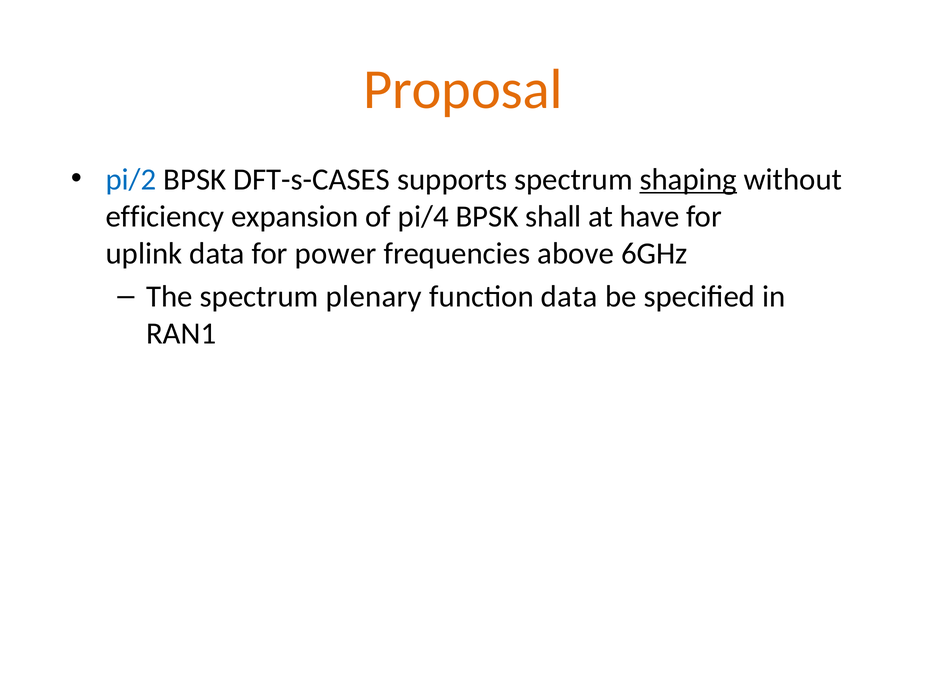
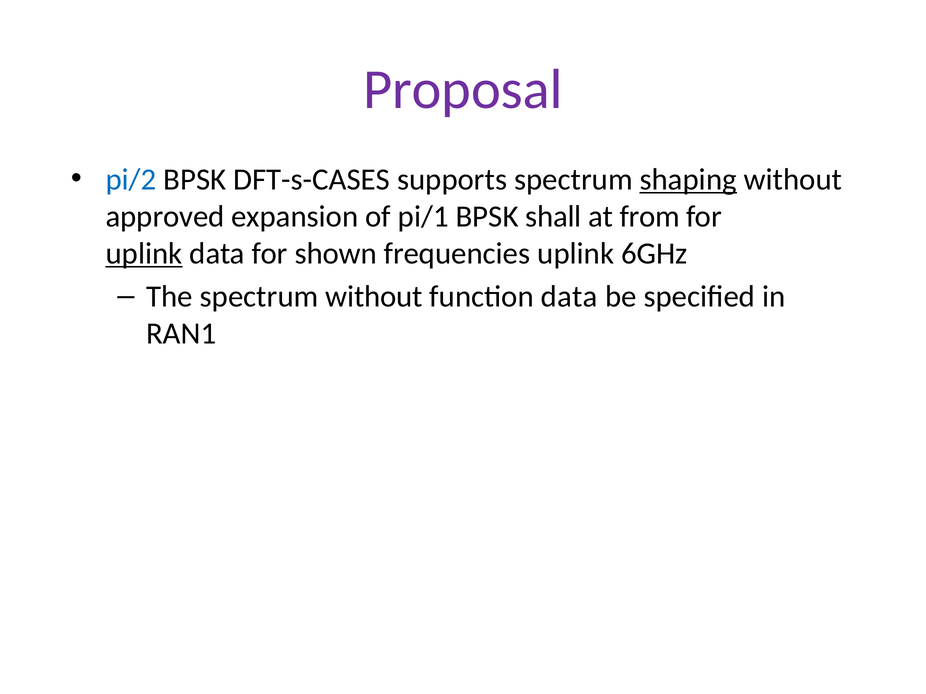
Proposal colour: orange -> purple (463, 90)
efficiency: efficiency -> approved (165, 217)
pi/4: pi/4 -> pi/1 (423, 217)
have: have -> from (650, 217)
uplink underline: none -> present (144, 254)
power: power -> shown (336, 254)
frequencies above: above -> uplink (576, 254)
spectrum plenary: plenary -> without (374, 297)
